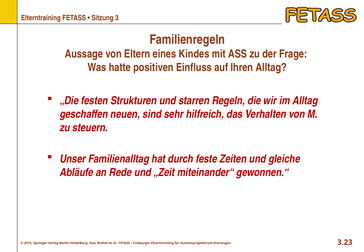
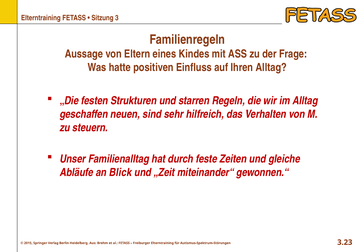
Rede: Rede -> Blick (120, 172)
